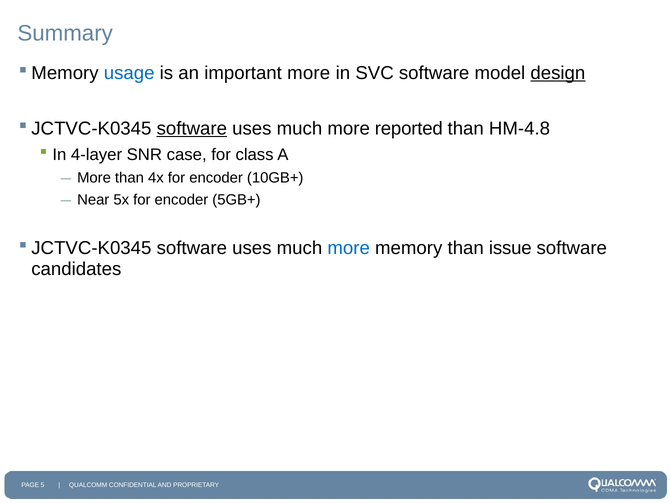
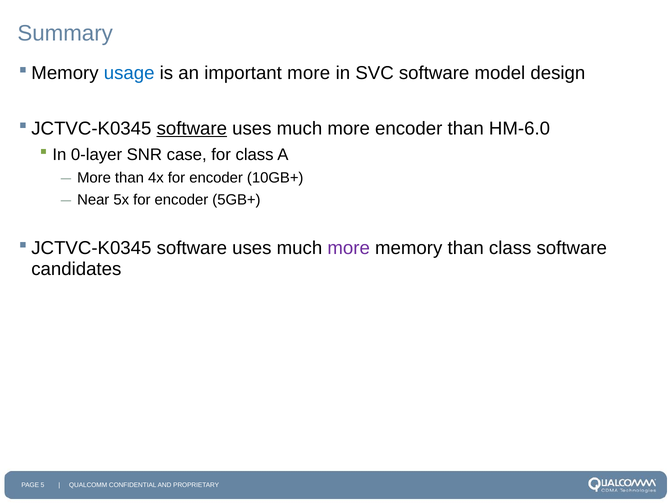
design underline: present -> none (558, 73)
more reported: reported -> encoder (409, 128)
HM-4.8: HM-4.8 -> HM-6.0 (520, 128)
4-layer: 4-layer -> 0-layer (97, 154)
more colour: blue -> purple (349, 248)
than issue: issue -> class (510, 248)
